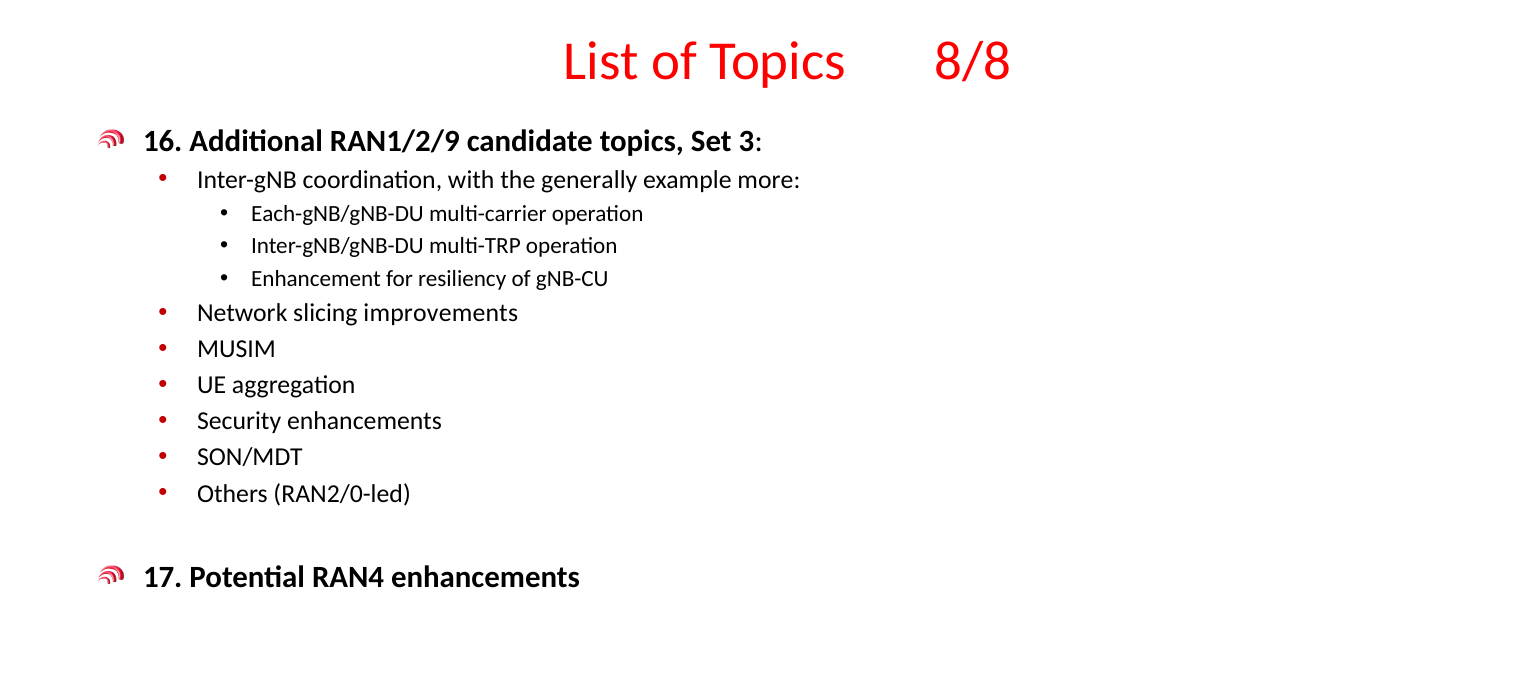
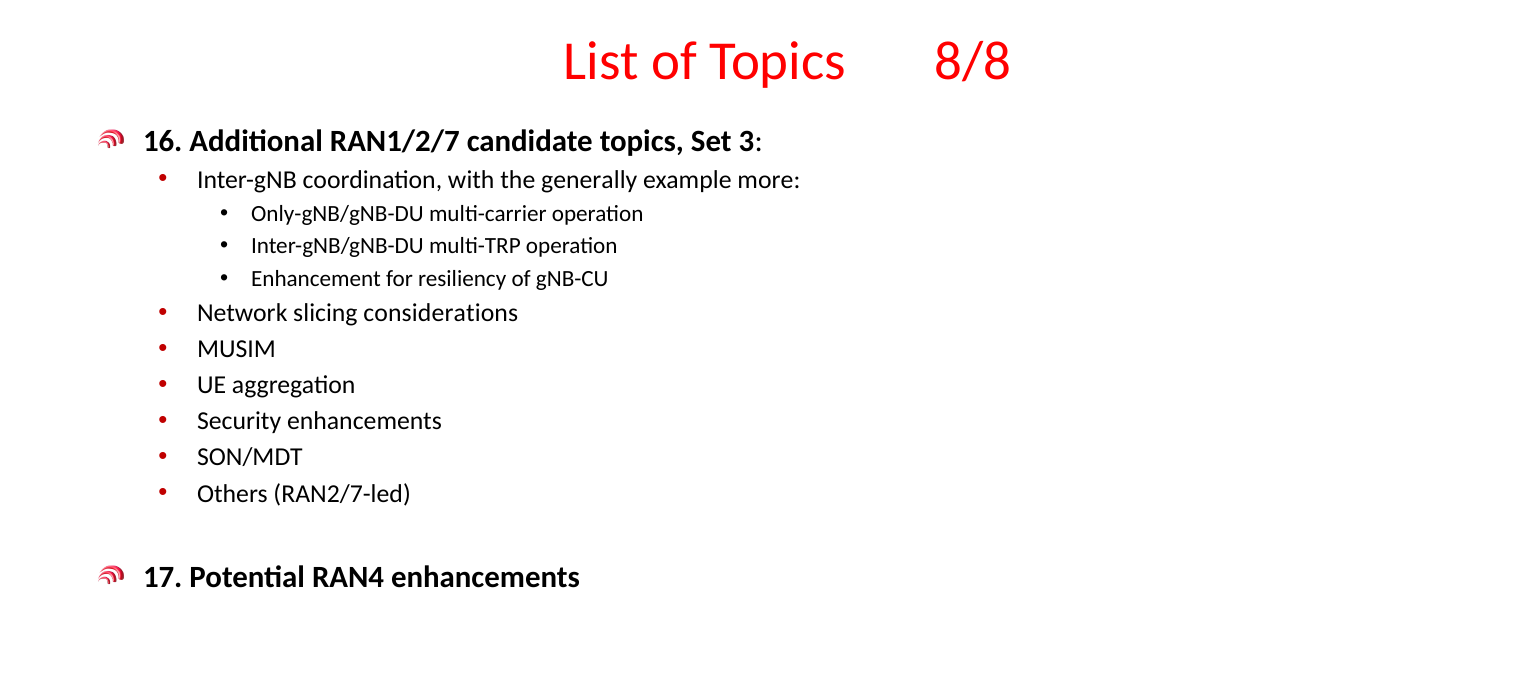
RAN1/2/9: RAN1/2/9 -> RAN1/2/7 (395, 141)
Each-gNB/gNB-DU: Each-gNB/gNB-DU -> Only-gNB/gNB-DU (337, 214)
improvements: improvements -> considerations (441, 313)
RAN2/0-led: RAN2/0-led -> RAN2/7-led (342, 493)
